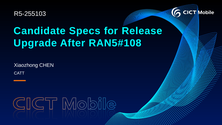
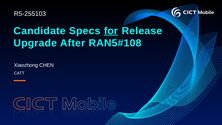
for underline: none -> present (111, 31)
